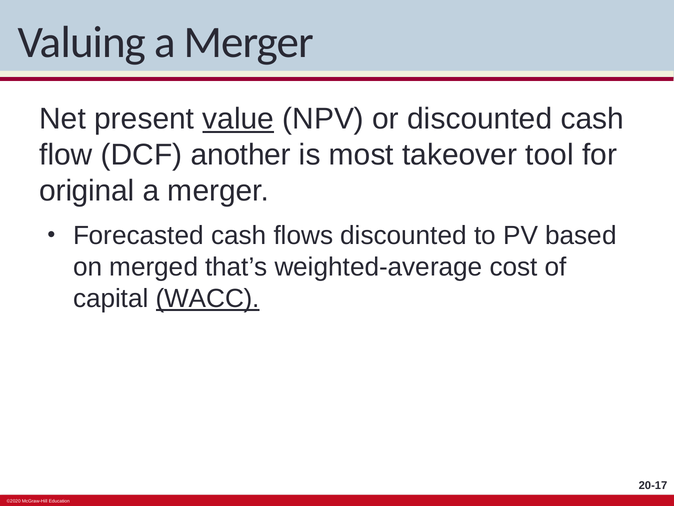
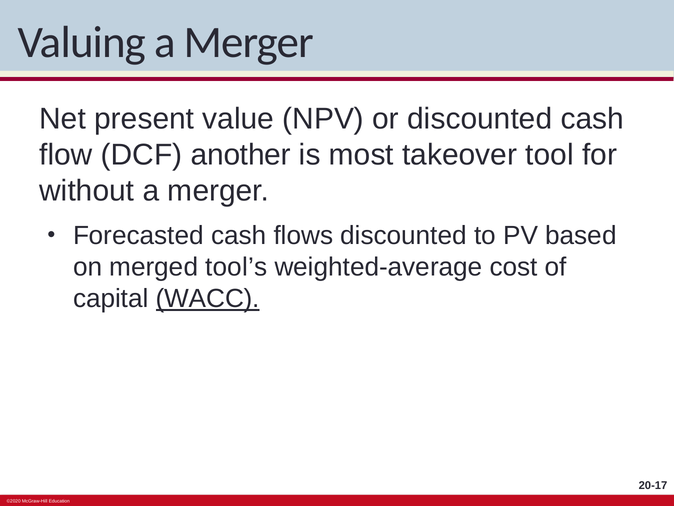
value underline: present -> none (238, 119)
original: original -> without (87, 191)
that’s: that’s -> tool’s (236, 267)
